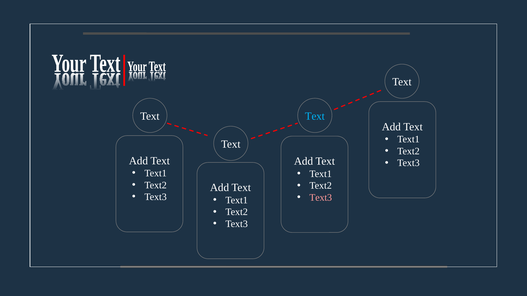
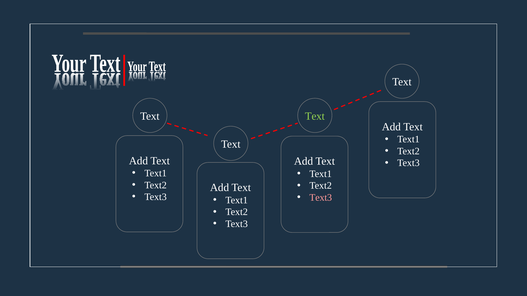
Text colour: light blue -> light green (315, 116)
